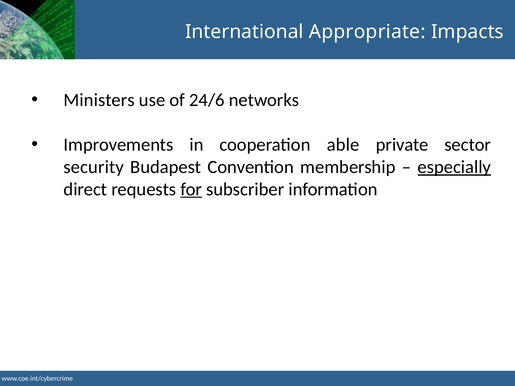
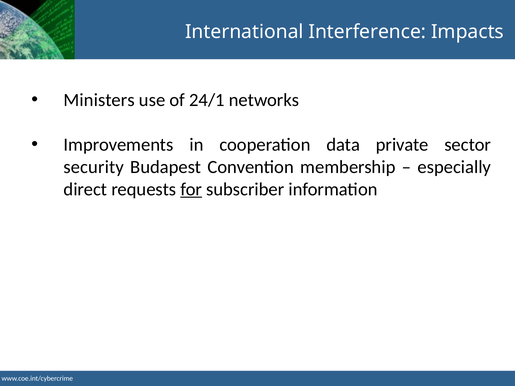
Appropriate: Appropriate -> Interference (367, 32)
24/6: 24/6 -> 24/1 (207, 100)
able: able -> data (343, 145)
especially underline: present -> none (454, 167)
